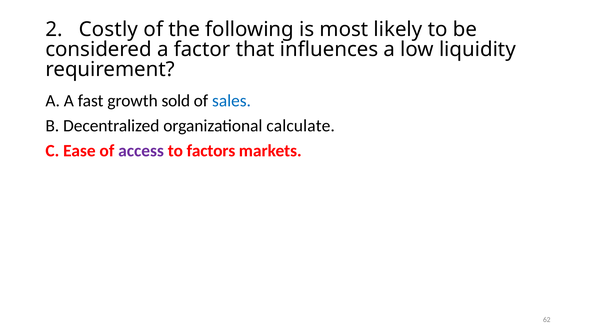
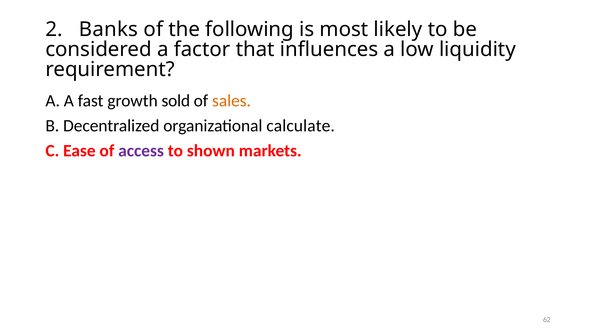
Costly: Costly -> Banks (108, 30)
sales colour: blue -> orange (232, 101)
factors: factors -> shown (211, 151)
